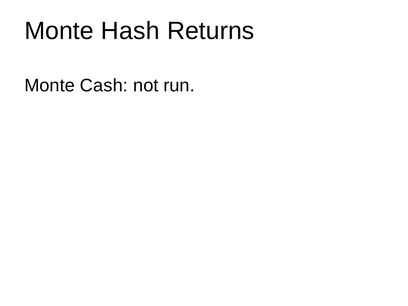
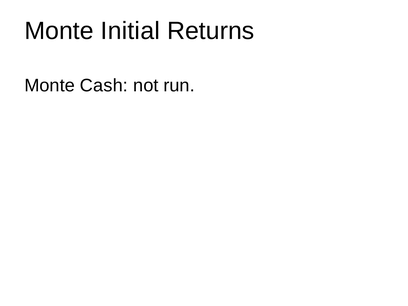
Hash: Hash -> Initial (130, 31)
